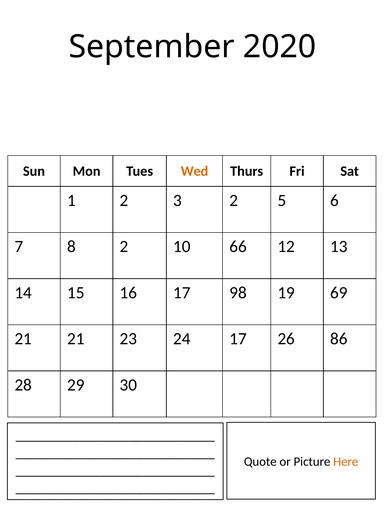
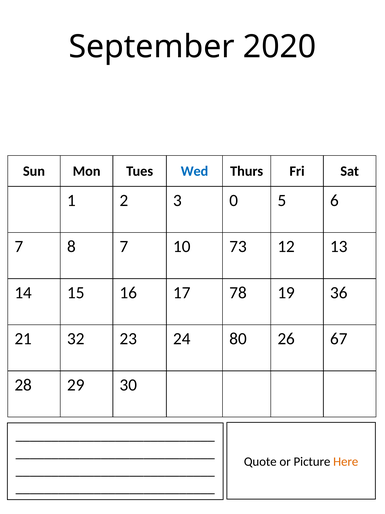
Wed colour: orange -> blue (195, 171)
3 2: 2 -> 0 (234, 200)
8 2: 2 -> 7 (124, 246)
66: 66 -> 73 (238, 246)
98: 98 -> 78 (238, 292)
69: 69 -> 36 (339, 292)
21 21: 21 -> 32 (76, 338)
24 17: 17 -> 80 (238, 338)
86: 86 -> 67 (339, 338)
